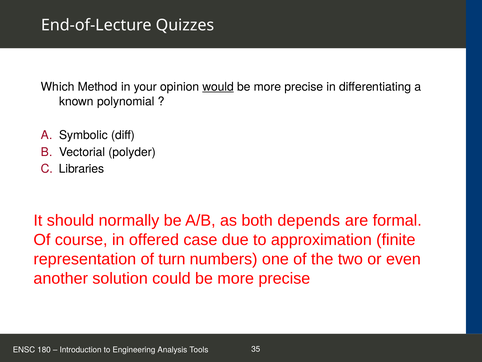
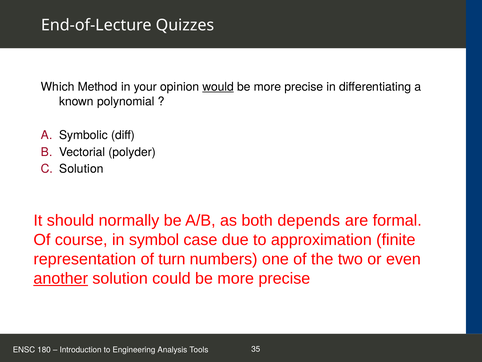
Libraries: Libraries -> Solution (81, 169)
offered: offered -> symbol (154, 240)
another underline: none -> present (61, 278)
